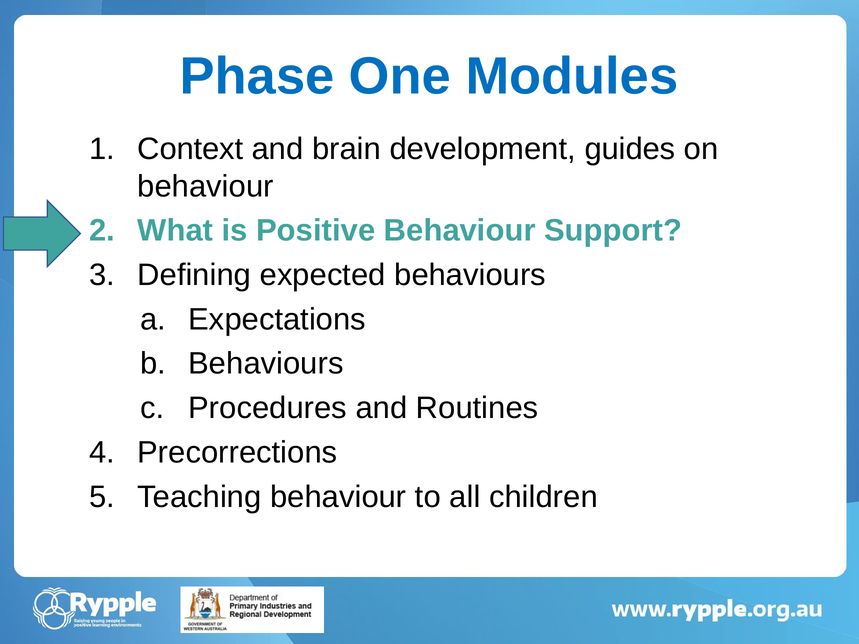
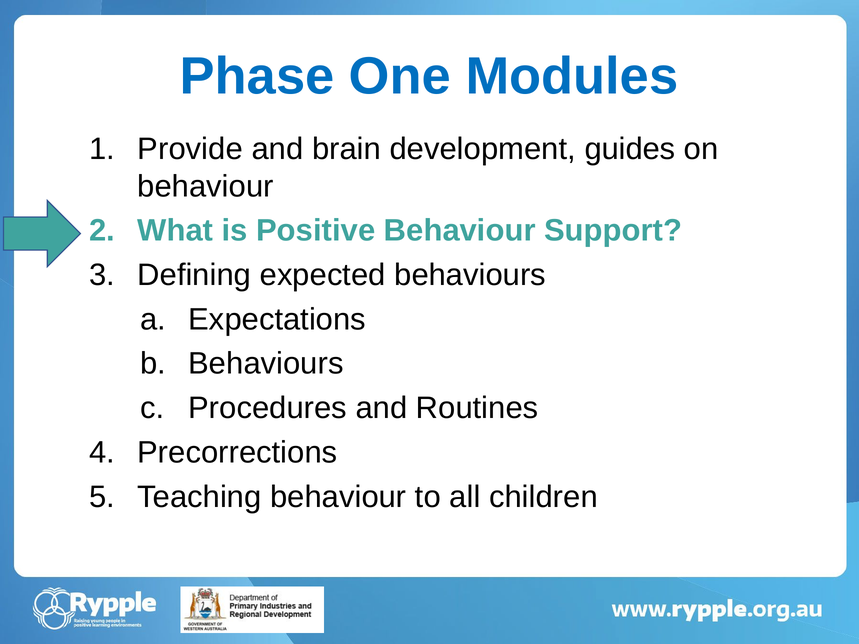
Context: Context -> Provide (190, 149)
